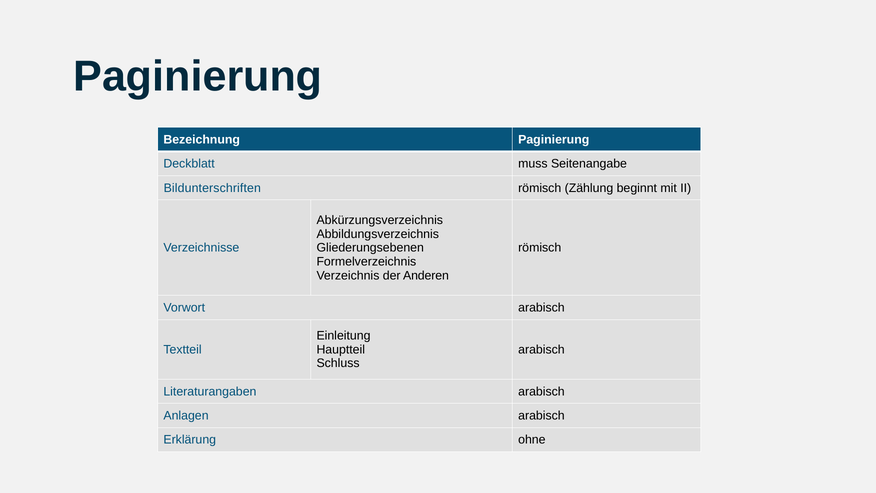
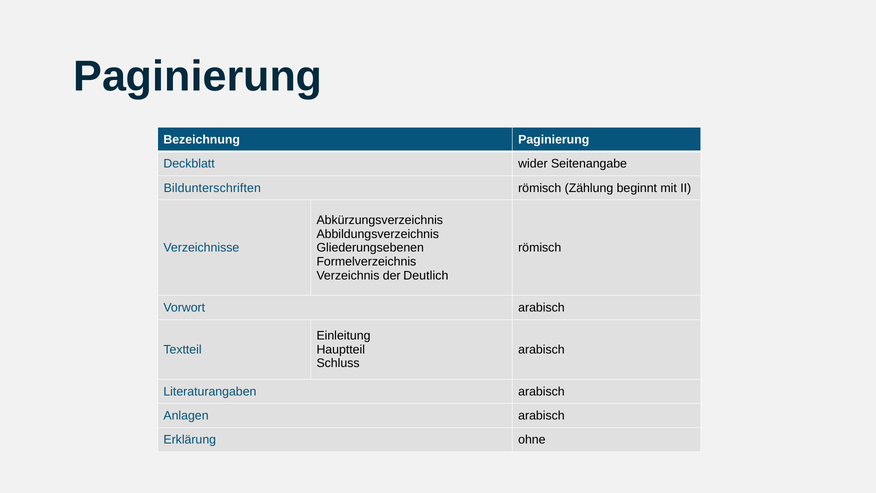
muss: muss -> wider (533, 164)
Anderen: Anderen -> Deutlich (426, 275)
